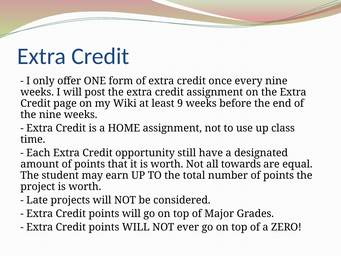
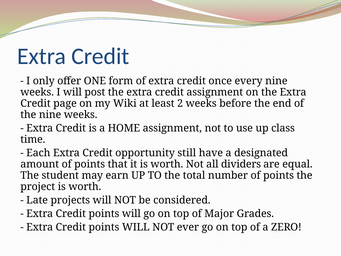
9: 9 -> 2 (180, 103)
towards: towards -> dividers (241, 164)
